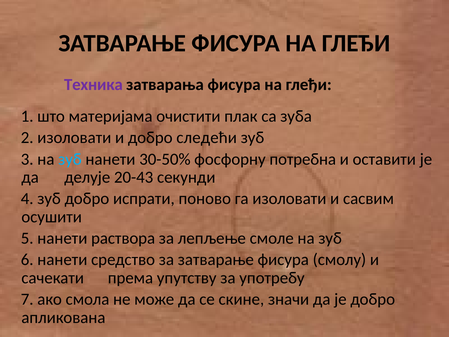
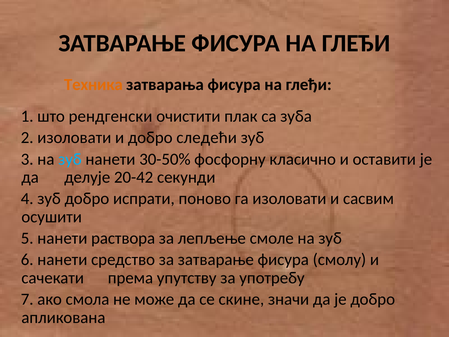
Техника colour: purple -> orange (93, 85)
материјама: материјама -> рендгенски (111, 116)
потребна: потребна -> класично (303, 159)
20-43: 20-43 -> 20-42 (134, 177)
